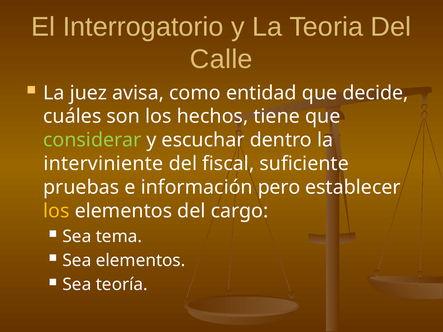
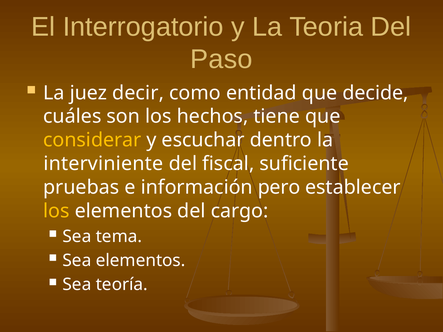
Calle: Calle -> Paso (221, 59)
avisa: avisa -> decir (138, 93)
considerar colour: light green -> yellow (92, 140)
